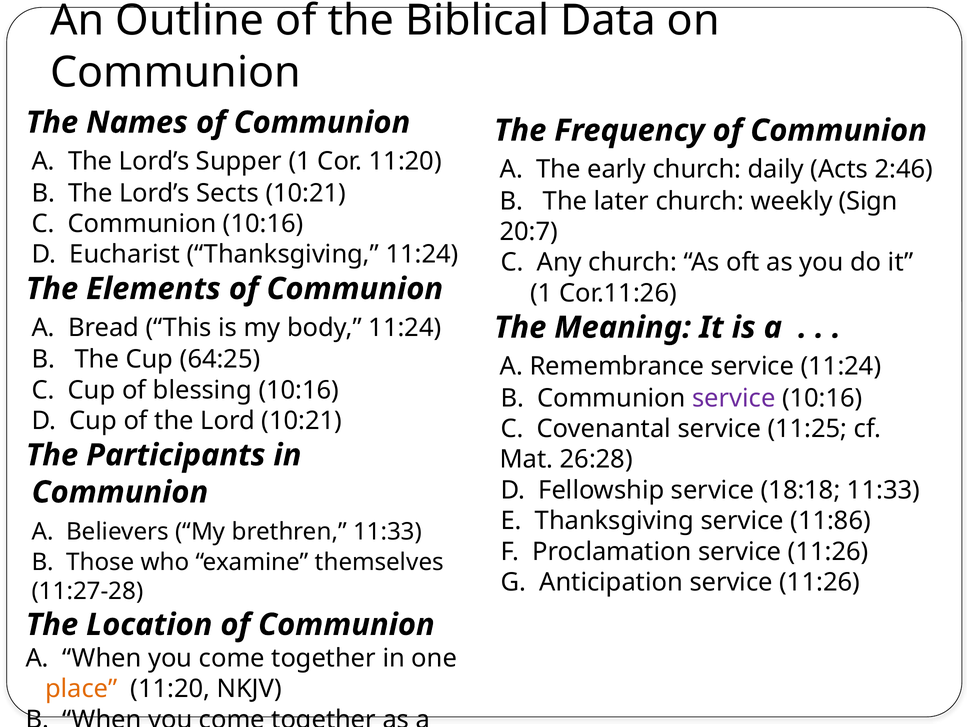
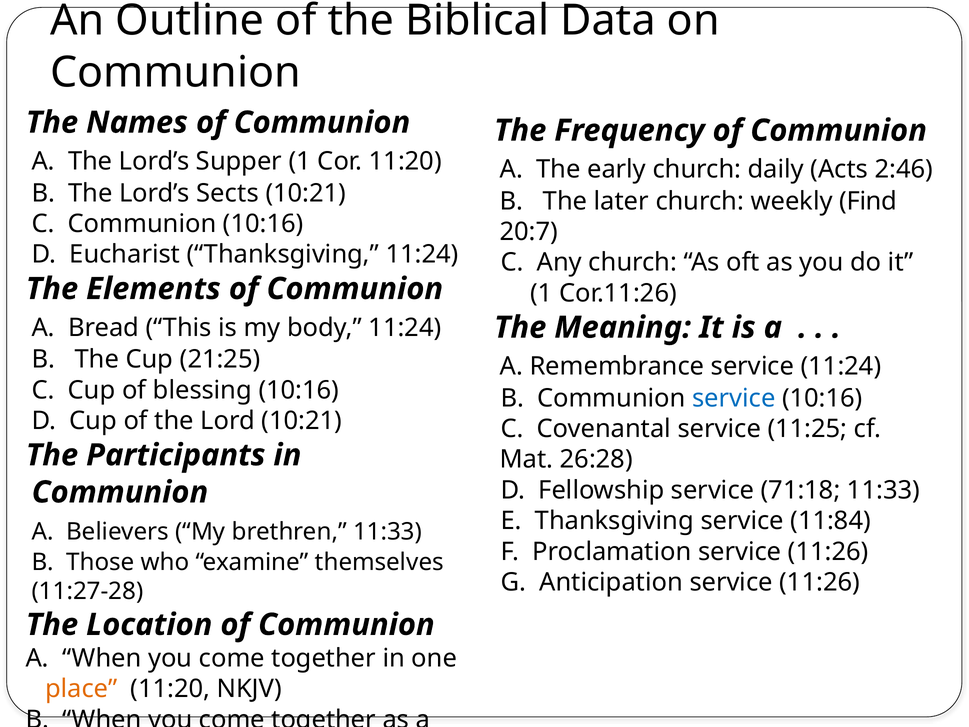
Sign: Sign -> Find (868, 201)
64:25: 64:25 -> 21:25 (220, 359)
service colour: purple -> blue (734, 398)
18:18: 18:18 -> 71:18 (801, 490)
11:86: 11:86 -> 11:84 (831, 521)
